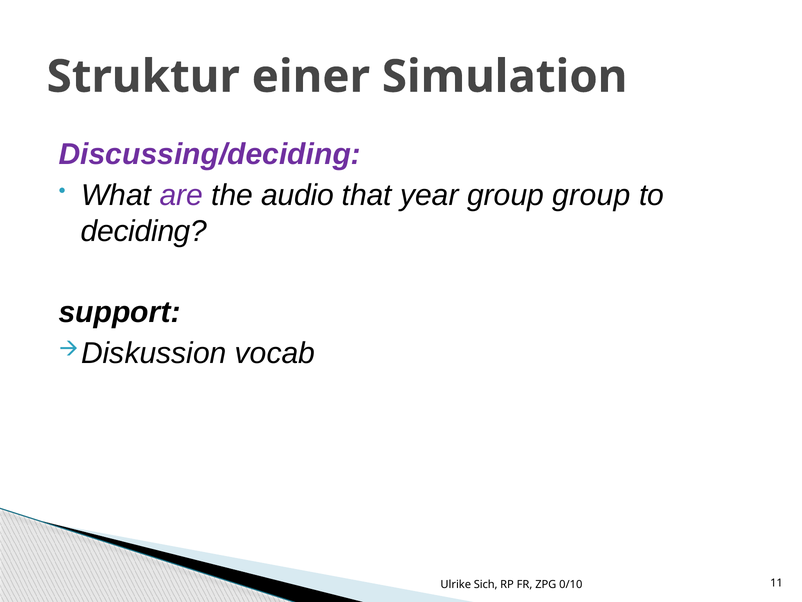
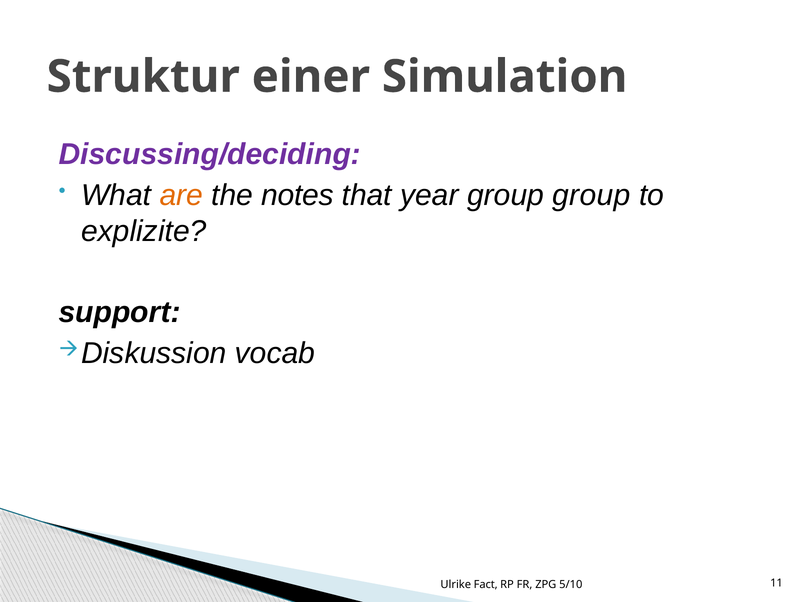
are colour: purple -> orange (181, 195)
audio: audio -> notes (298, 195)
deciding: deciding -> explizite (144, 231)
Sich: Sich -> Fact (486, 584)
0/10: 0/10 -> 5/10 (571, 584)
